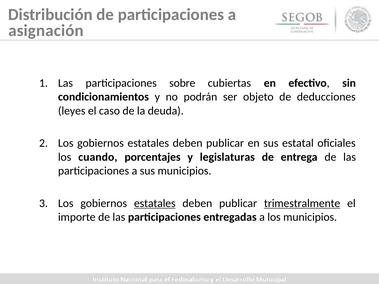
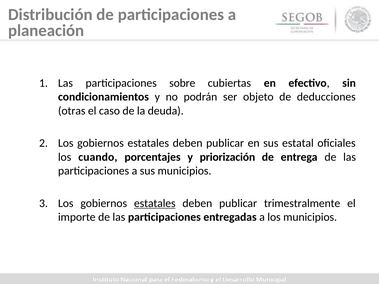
asignación: asignación -> planeación (46, 31)
leyes: leyes -> otras (72, 111)
legislaturas: legislaturas -> priorización (227, 157)
trimestralmente underline: present -> none (302, 203)
